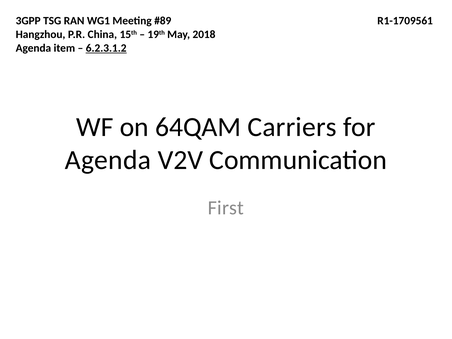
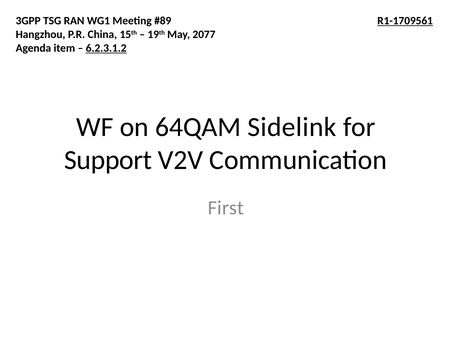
R1-1709561 underline: none -> present (405, 21)
2018: 2018 -> 2077 (204, 34)
Carriers: Carriers -> Sidelink (292, 127)
Agenda: Agenda -> Support (108, 160)
